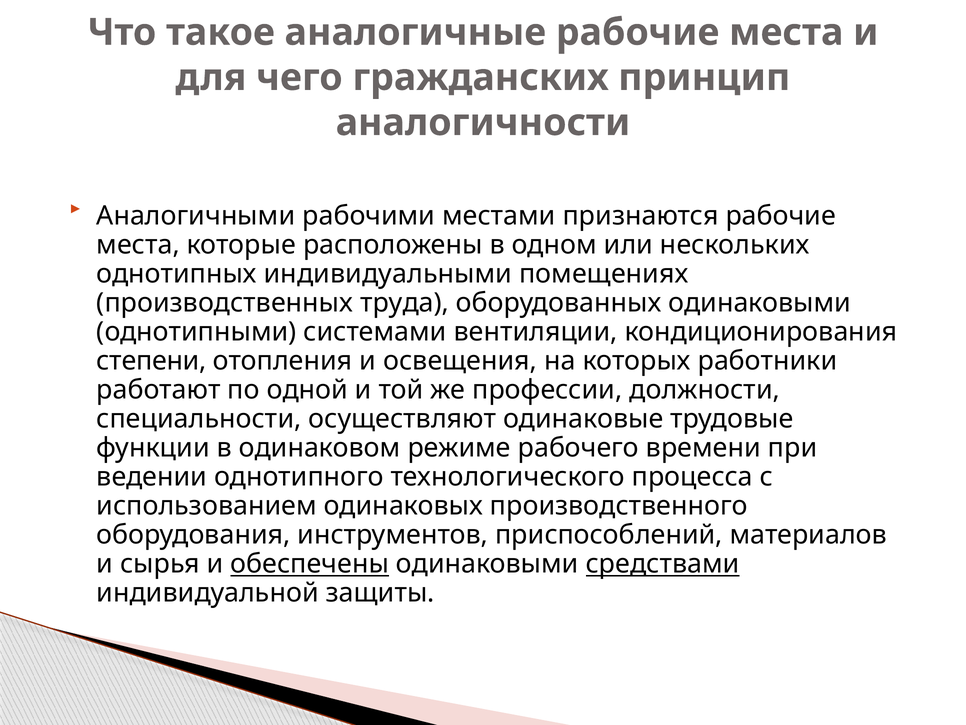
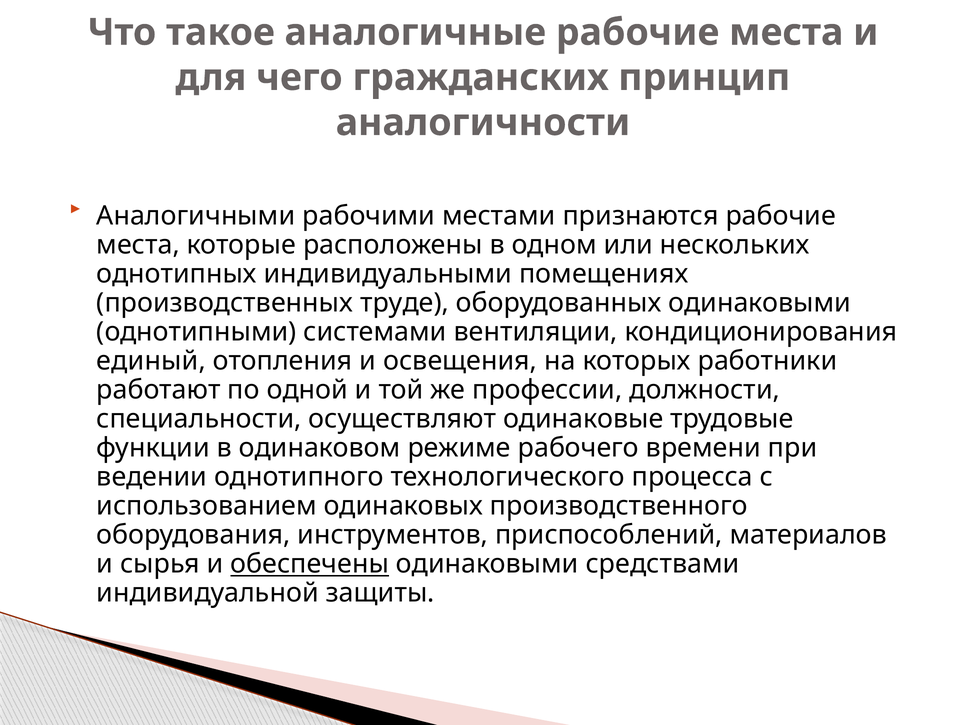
труда: труда -> труде (404, 303)
степени: степени -> единый (151, 361)
средствами underline: present -> none (663, 564)
